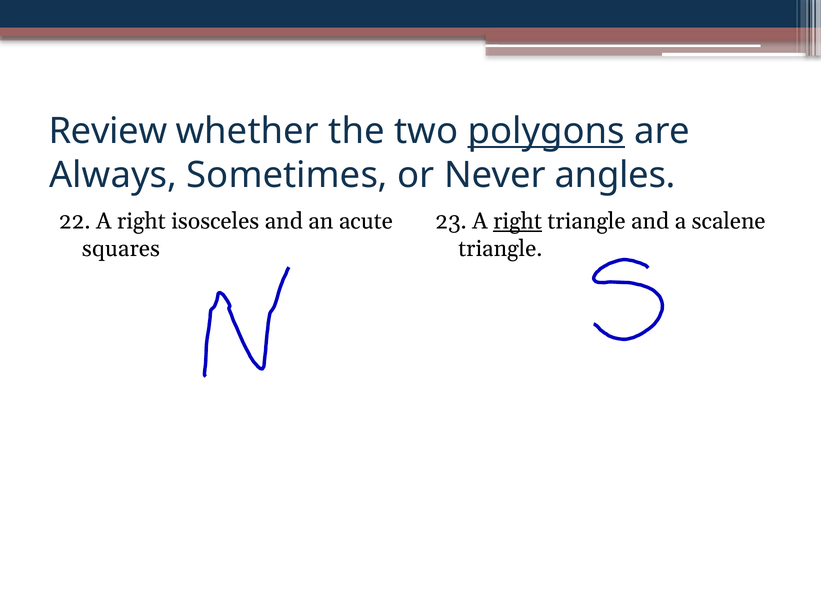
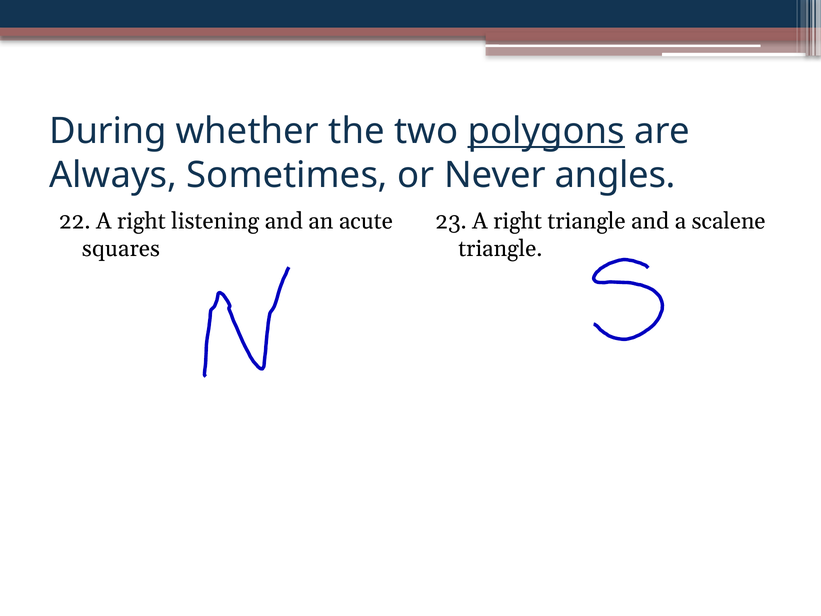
Review: Review -> During (108, 131)
isosceles: isosceles -> listening (215, 221)
right underline: present -> none (518, 221)
